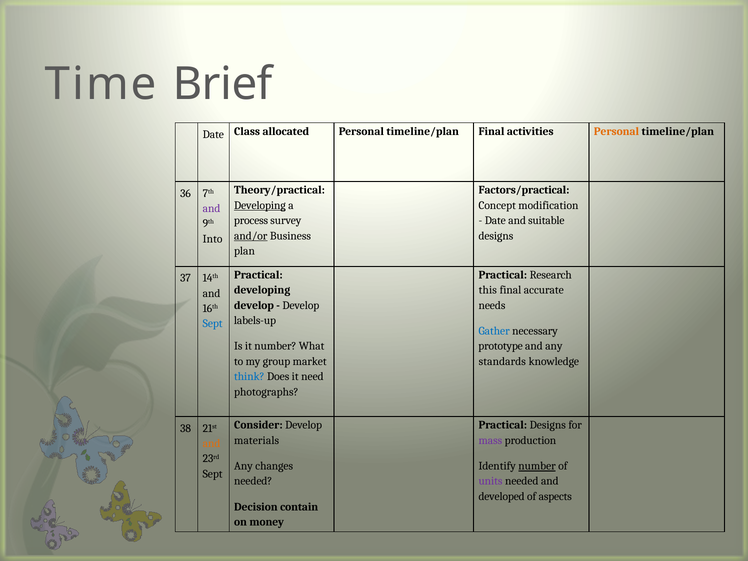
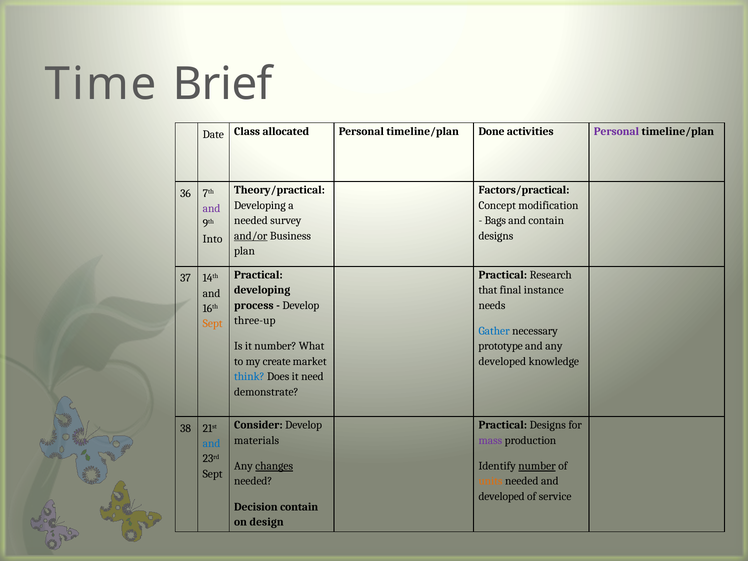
timeline/plan Final: Final -> Done (492, 131)
Personal colour: orange -> purple (616, 131)
Developing underline: present -> none (260, 205)
process: process -> needed (251, 221)
Date: Date -> Bags (495, 221)
and suitable: suitable -> contain (546, 221)
this: this -> that (488, 290)
accurate: accurate -> instance (544, 290)
develop: develop -> process (254, 305)
labels-up: labels-up -> three-up (255, 321)
Sept colour: blue -> orange (213, 324)
group: group -> create (277, 361)
standards: standards -> developed (502, 361)
photographs: photographs -> demonstrate (266, 392)
and colour: orange -> blue (212, 443)
changes underline: none -> present (274, 466)
units colour: purple -> orange (490, 481)
aspects: aspects -> service (555, 496)
money: money -> design (267, 522)
